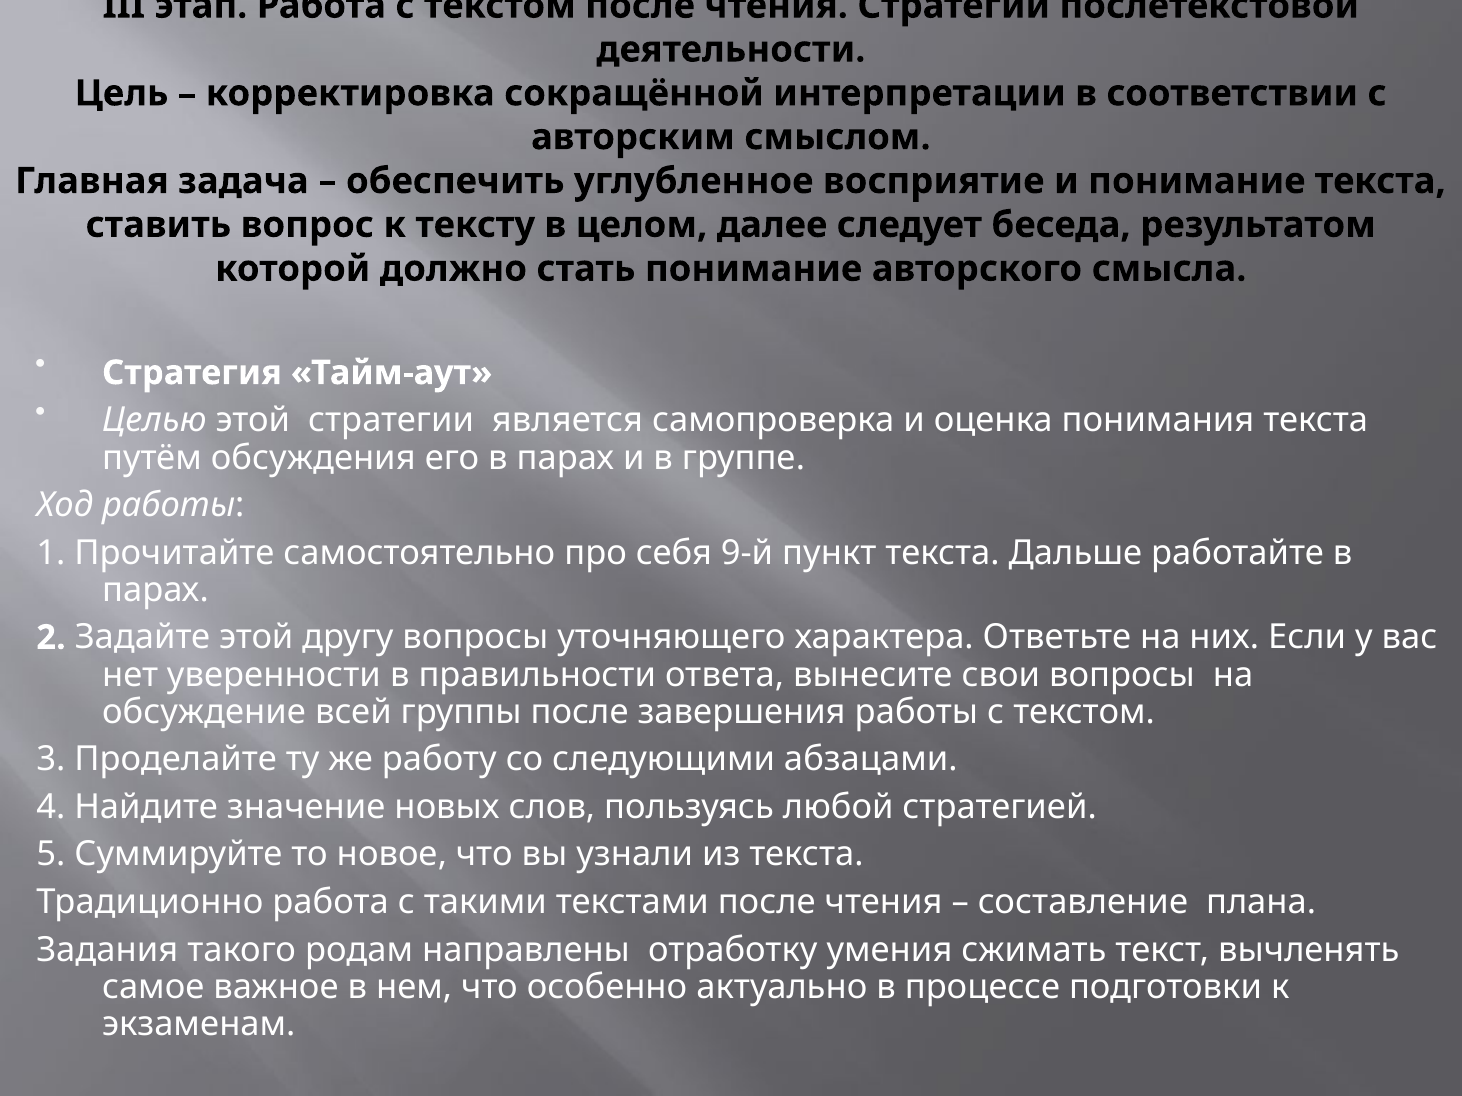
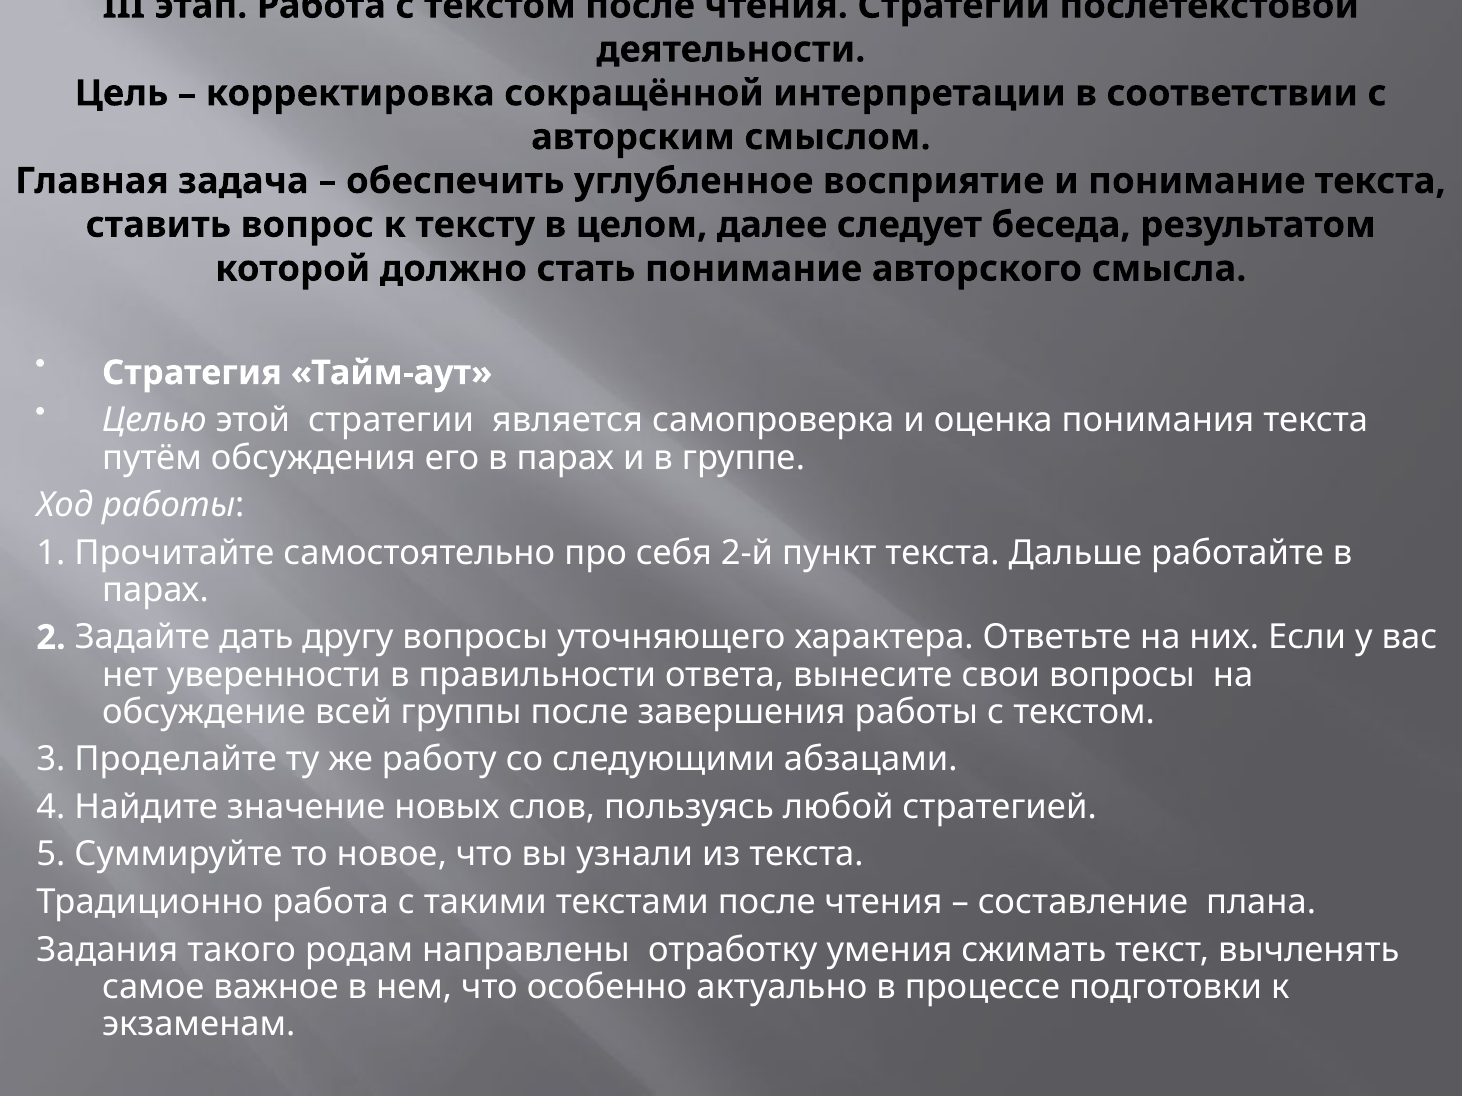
9-й: 9-й -> 2-й (747, 553)
Задайте этой: этой -> дать (256, 638)
